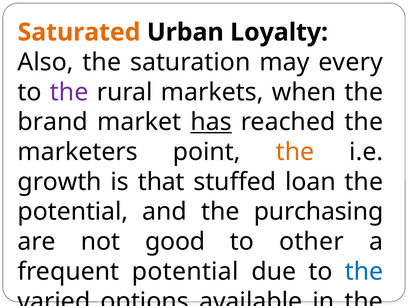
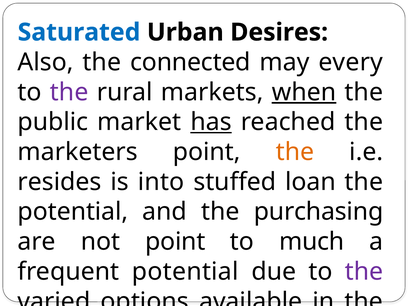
Saturated colour: orange -> blue (79, 32)
Loyalty: Loyalty -> Desires (279, 32)
saturation: saturation -> connected (190, 62)
when underline: none -> present (304, 92)
brand: brand -> public (53, 122)
growth: growth -> resides (60, 182)
that: that -> into (161, 182)
not good: good -> point (175, 242)
other: other -> much (312, 242)
the colour: blue -> purple (364, 272)
